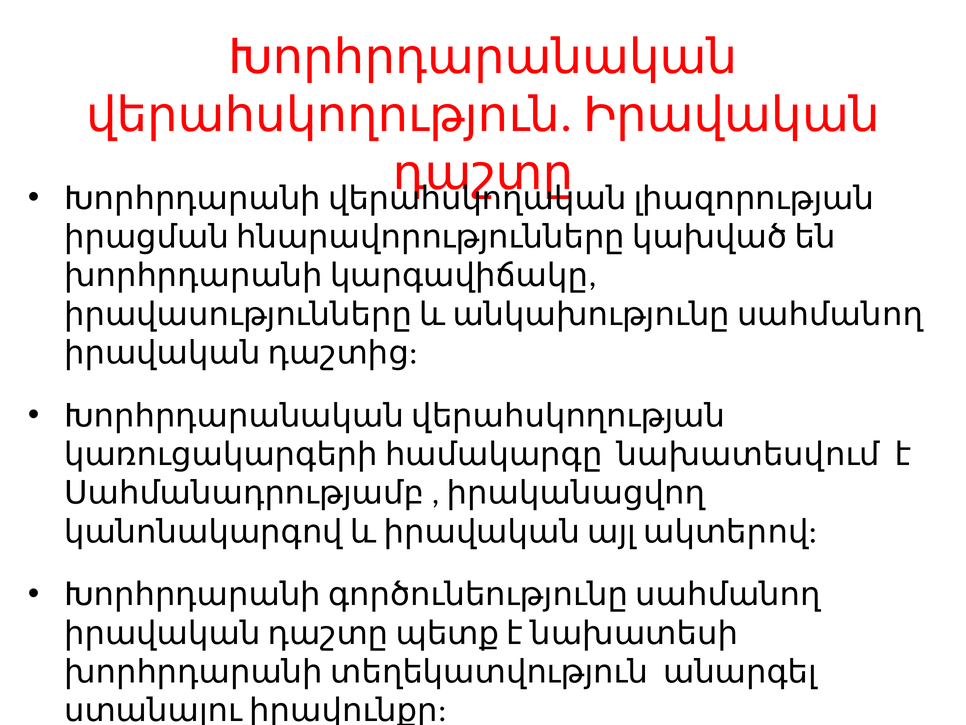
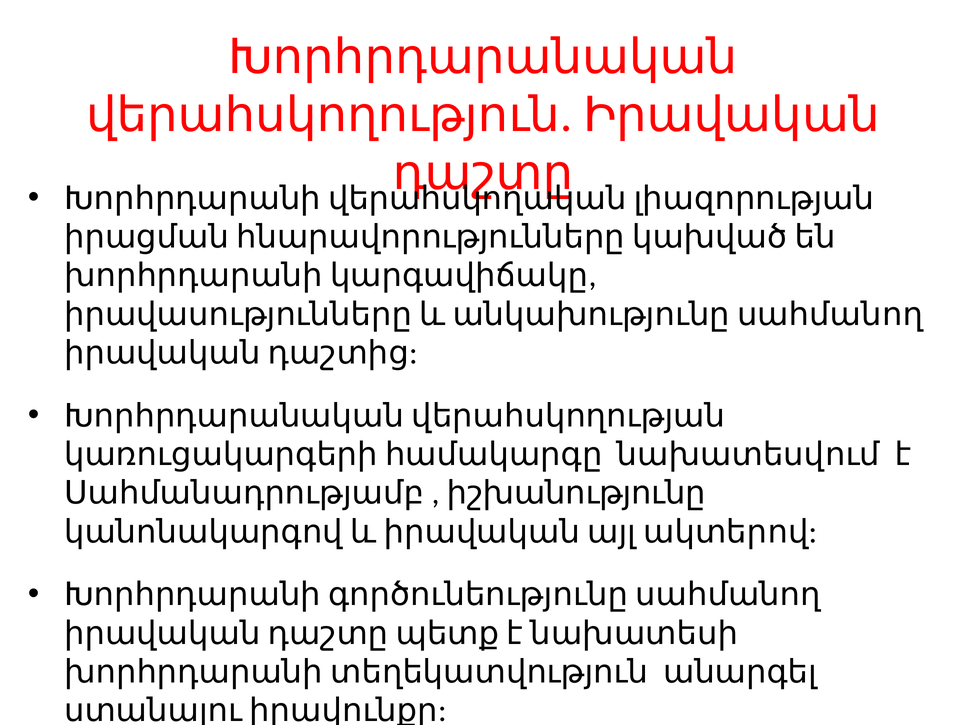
իրականացվող: իրականացվող -> իշխանությունը (576, 493)
